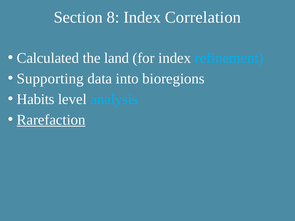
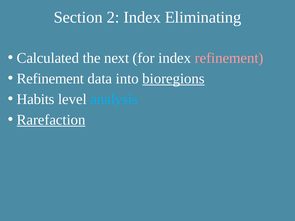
8: 8 -> 2 (113, 17)
Correlation: Correlation -> Eliminating (203, 17)
land: land -> next (117, 58)
refinement colour: light blue -> pink (229, 58)
Supporting: Supporting -> Refinement (50, 79)
bioregions underline: none -> present (173, 79)
